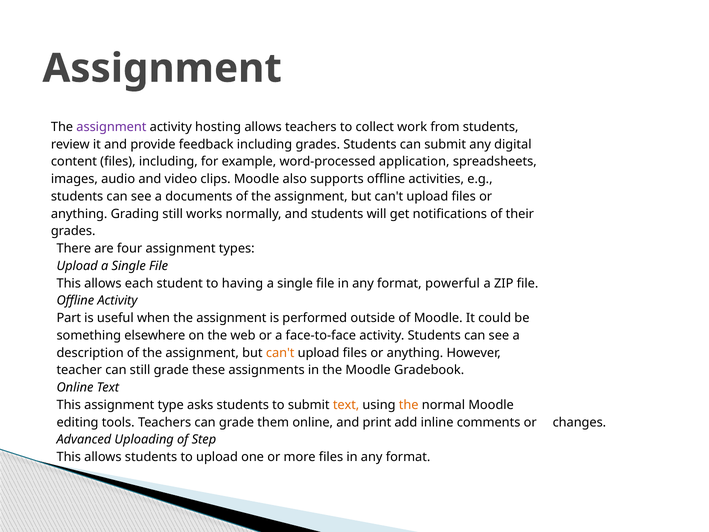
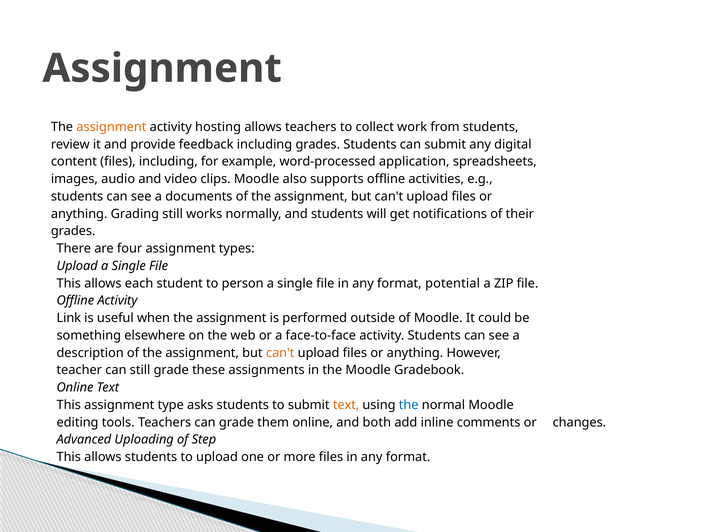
assignment colour: purple -> orange (111, 127)
having: having -> person (243, 283)
powerful: powerful -> potential (453, 283)
Part: Part -> Link (69, 318)
the colour: orange -> blue (409, 405)
print: print -> both (377, 422)
